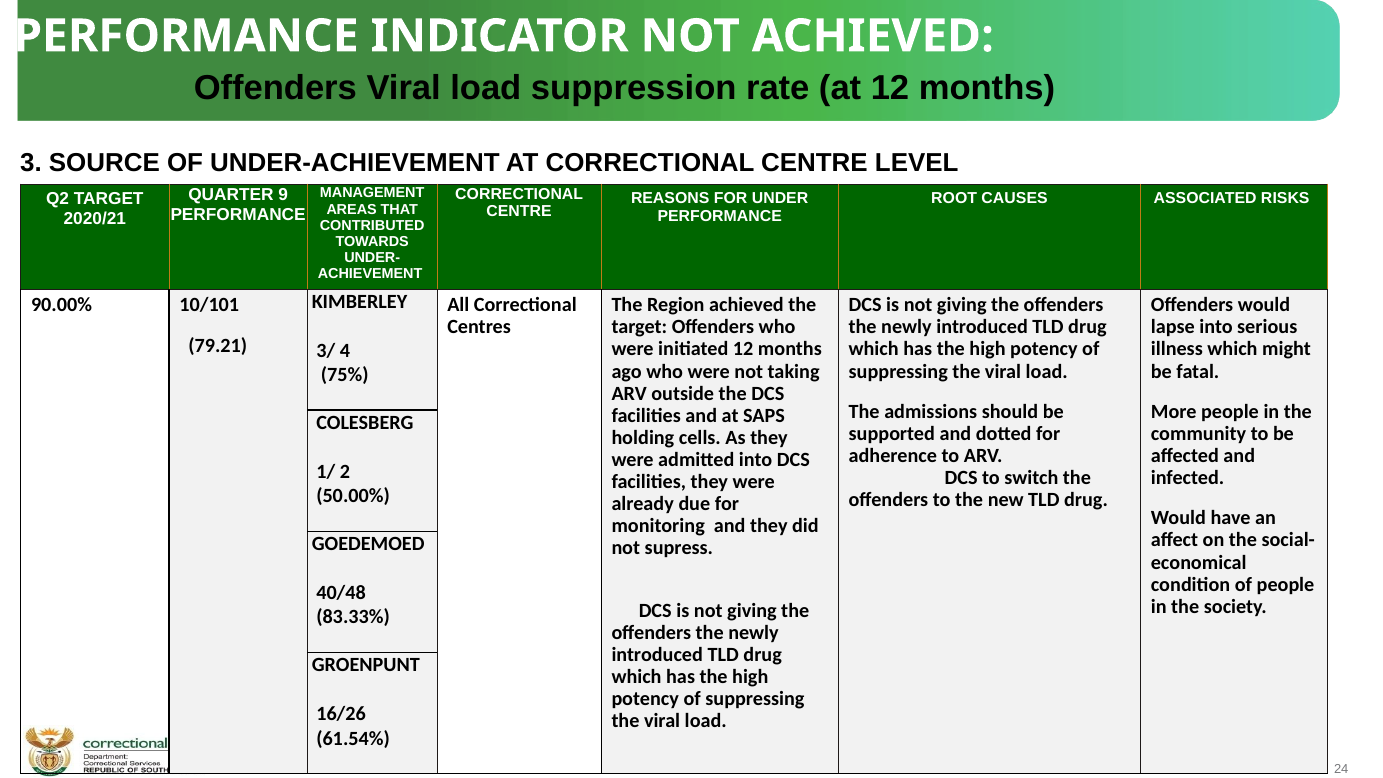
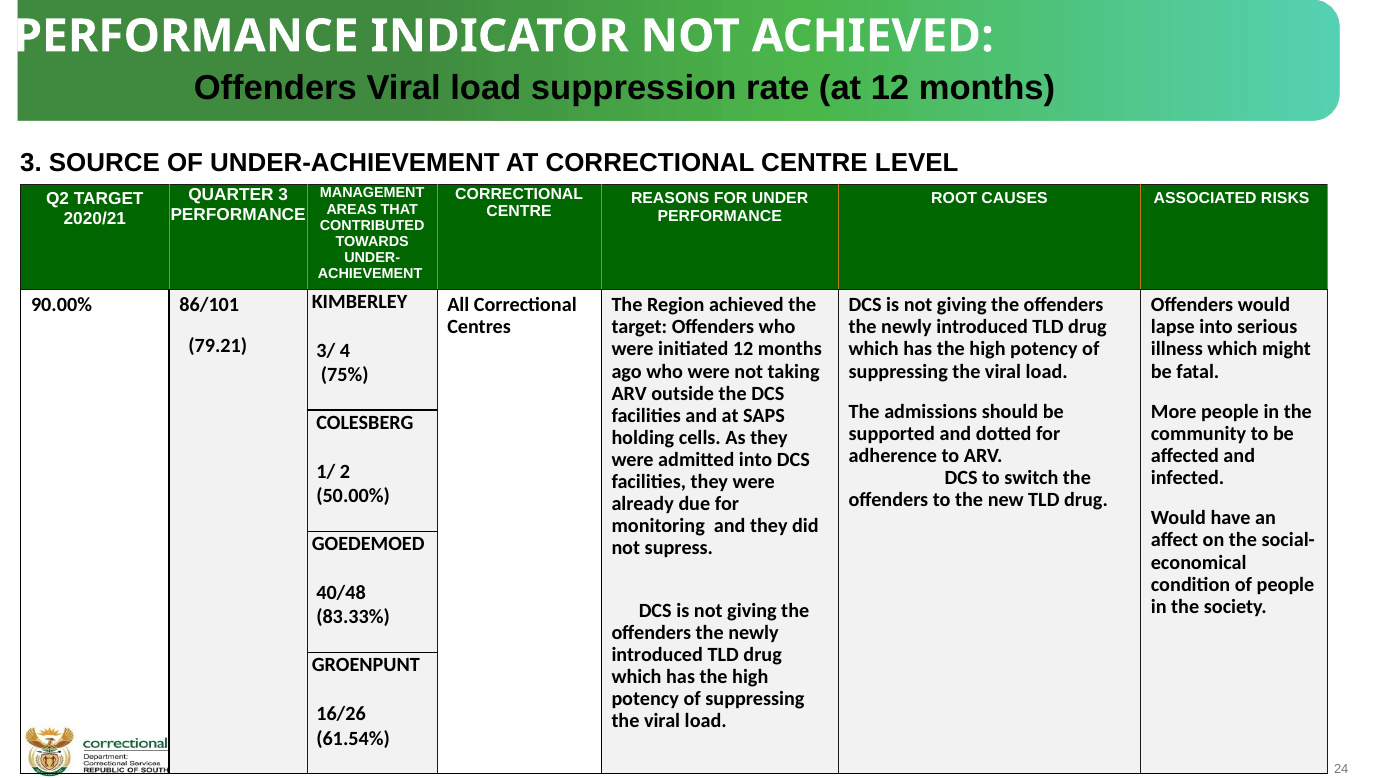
QUARTER 9: 9 -> 3 (283, 195)
10/101: 10/101 -> 86/101 (209, 305)
